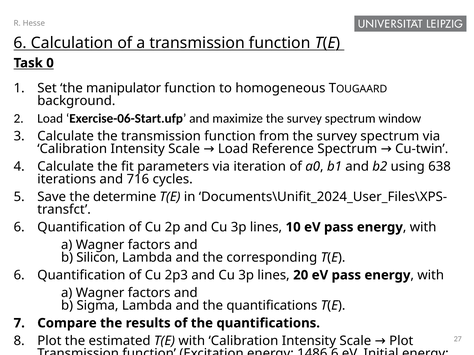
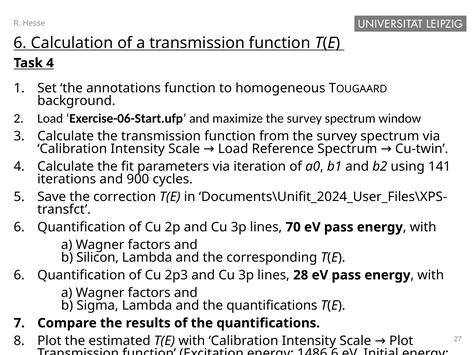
Task 0: 0 -> 4 (50, 63)
manipulator: manipulator -> annotations (124, 88)
638: 638 -> 141 (440, 167)
716: 716 -> 900 (138, 179)
determine: determine -> correction (125, 197)
10: 10 -> 70 (293, 227)
20: 20 -> 28 (301, 275)
